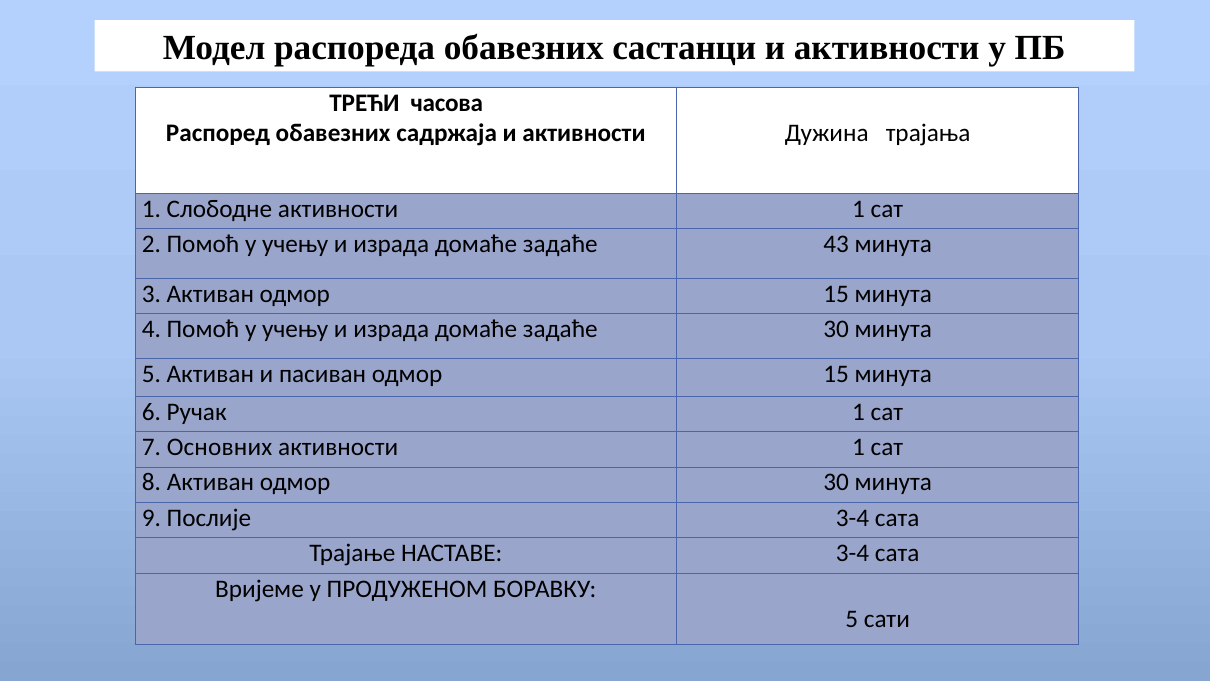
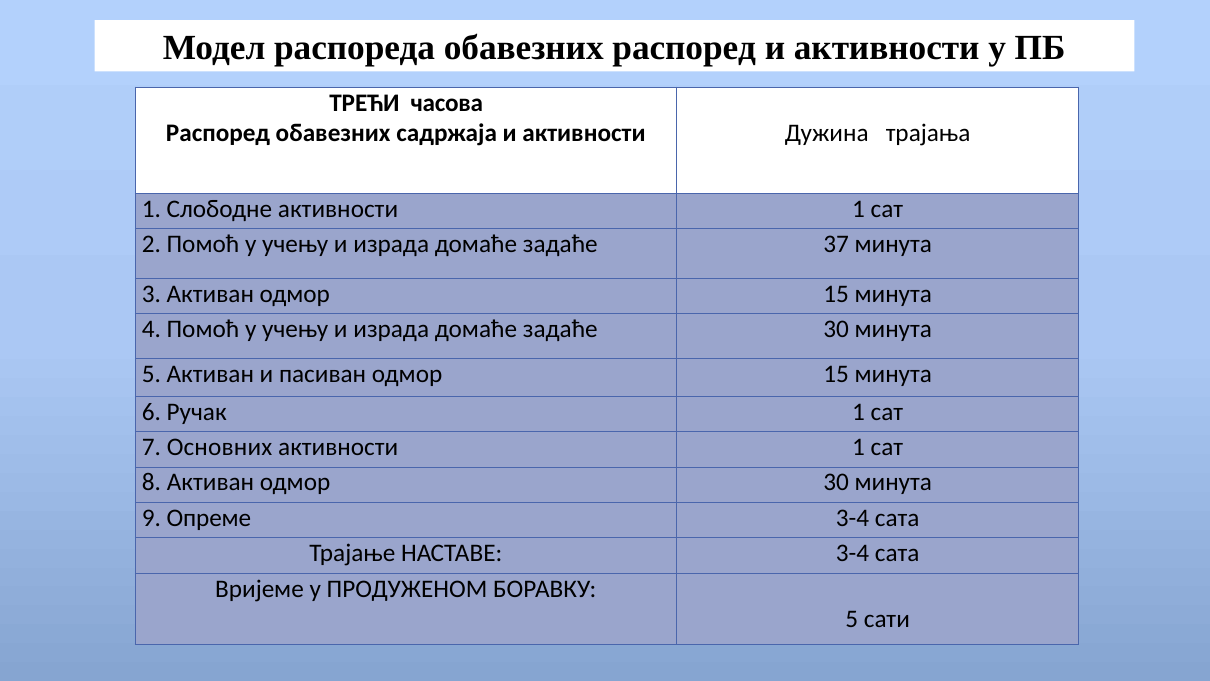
обавезних састанци: састанци -> распоред (684, 48)
43: 43 -> 37 (836, 244)
Послије: Послије -> Опреме (209, 518)
